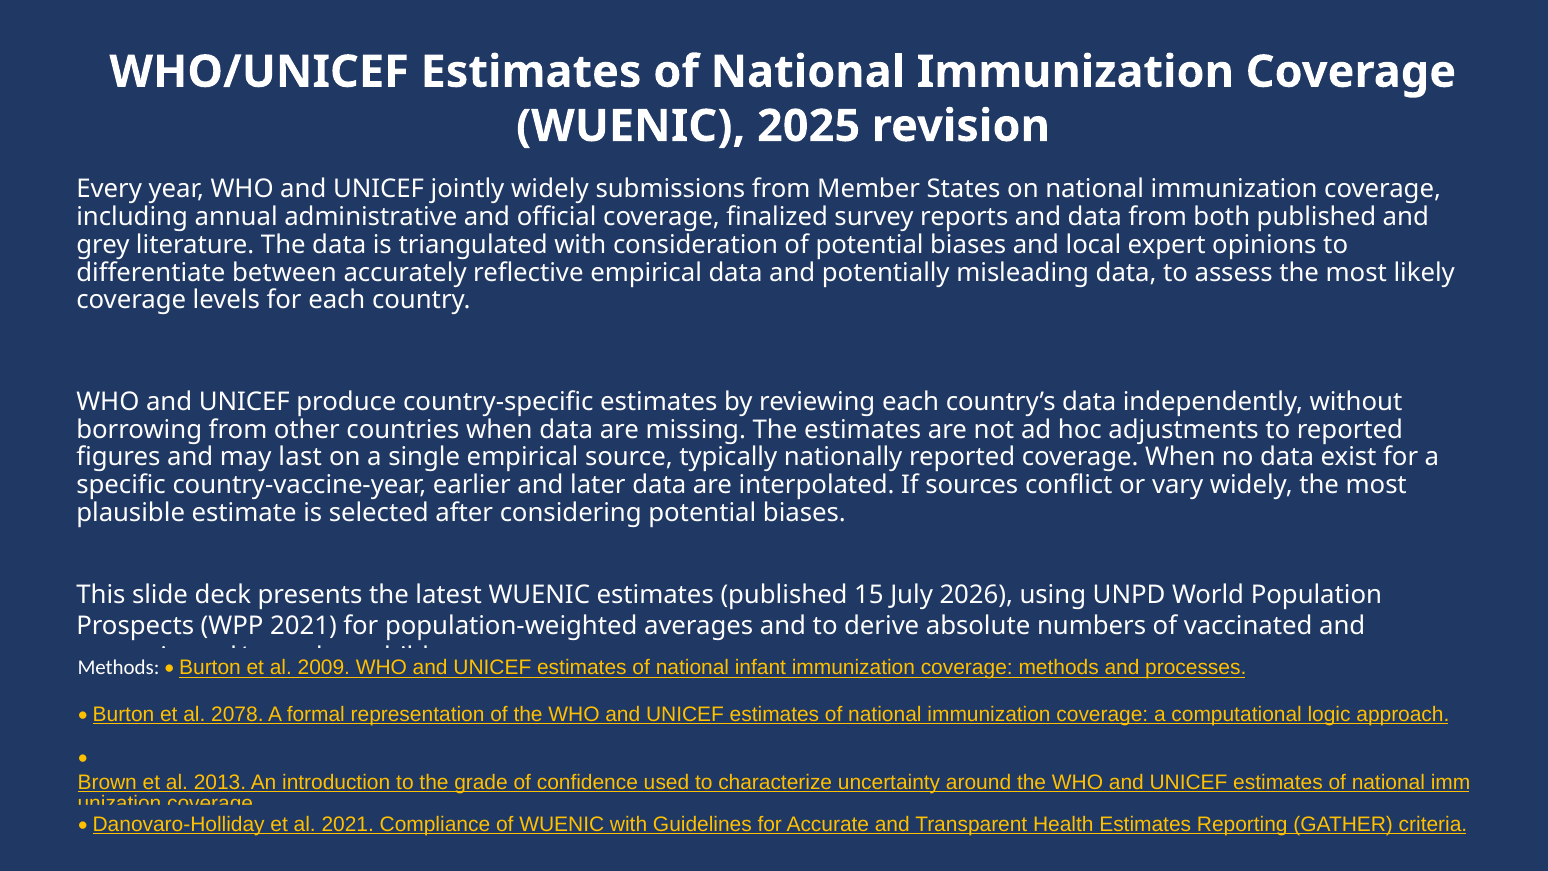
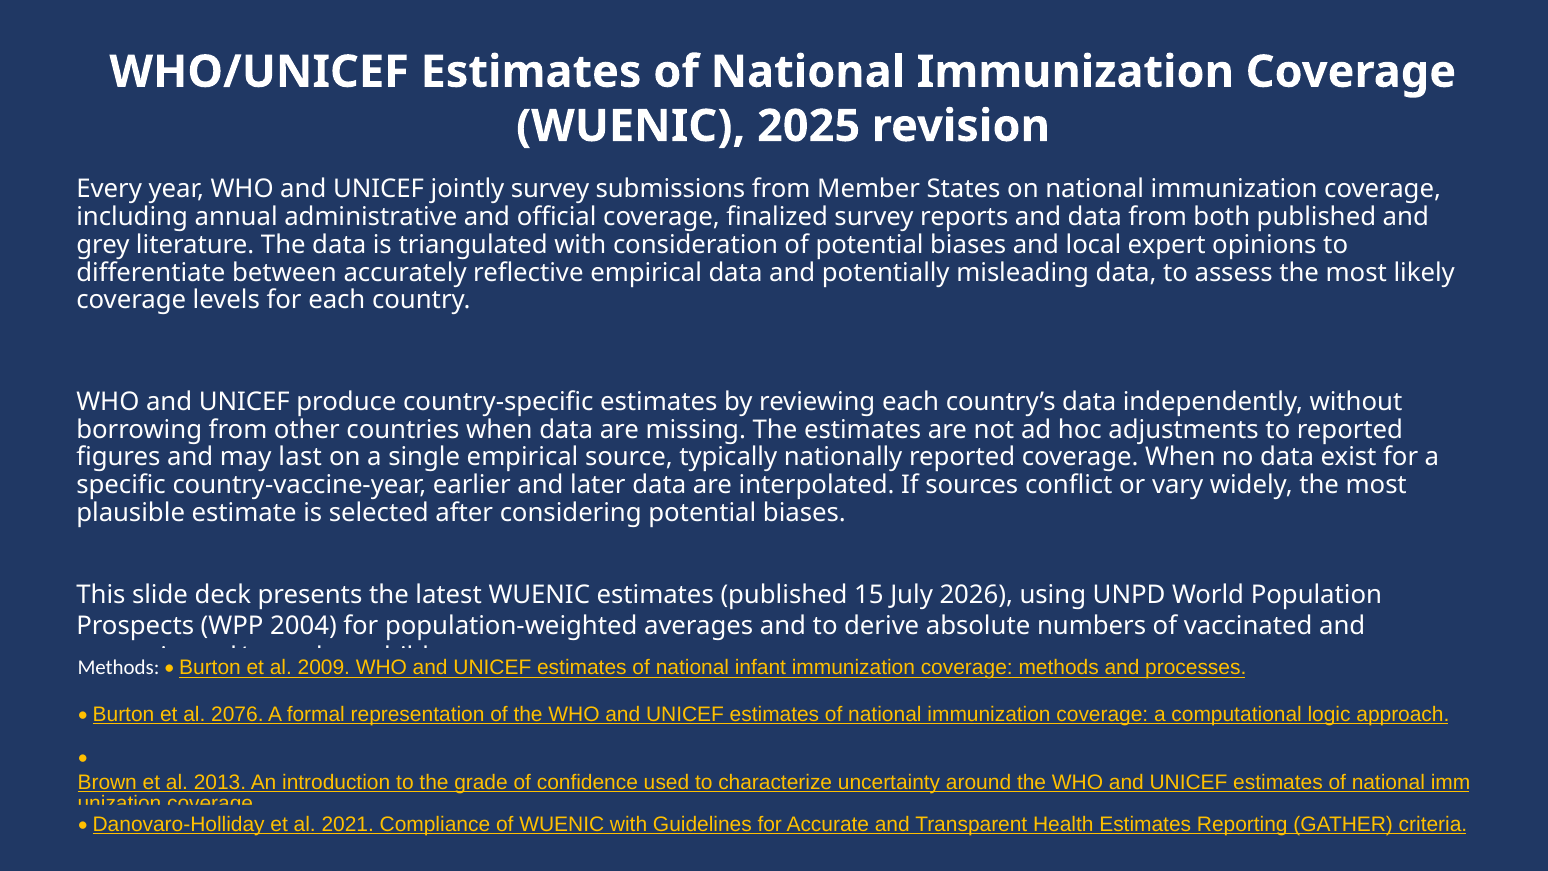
jointly widely: widely -> survey (550, 189)
WPP 2021: 2021 -> 2004 (303, 626)
2078: 2078 -> 2076 (237, 714)
